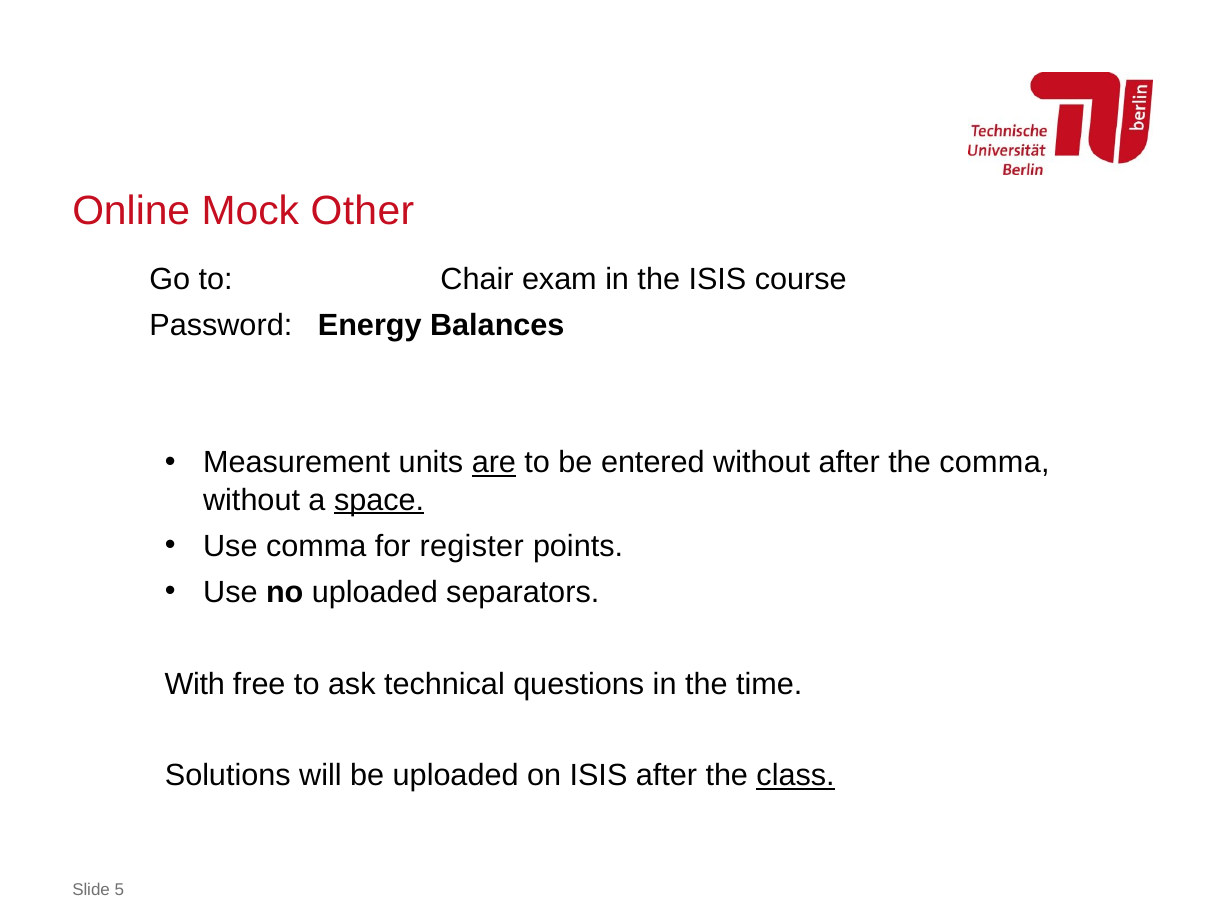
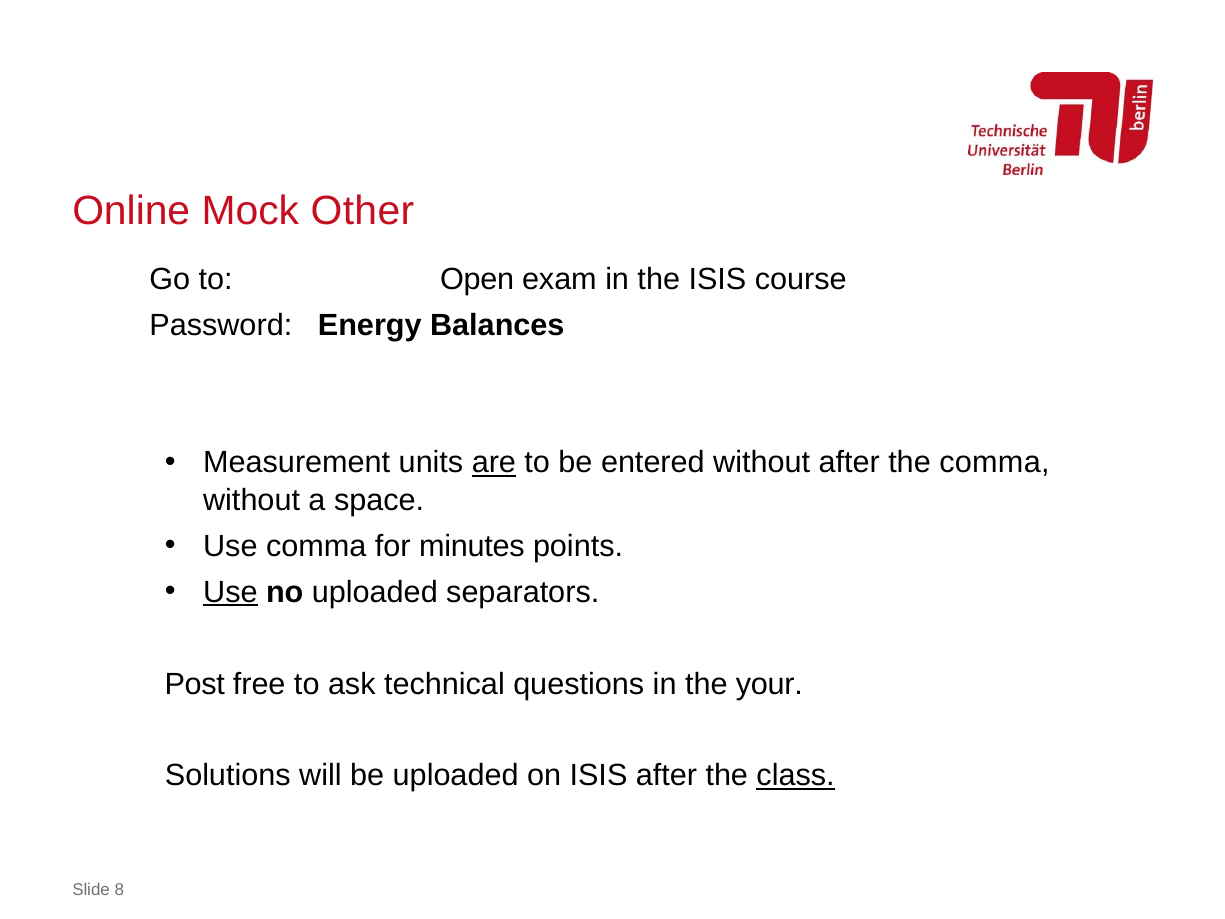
Chair: Chair -> Open (477, 279)
space underline: present -> none (379, 500)
register: register -> minutes (472, 546)
Use underline: none -> present (230, 592)
With: With -> Post (195, 684)
time: time -> your (769, 684)
5: 5 -> 8 (119, 890)
